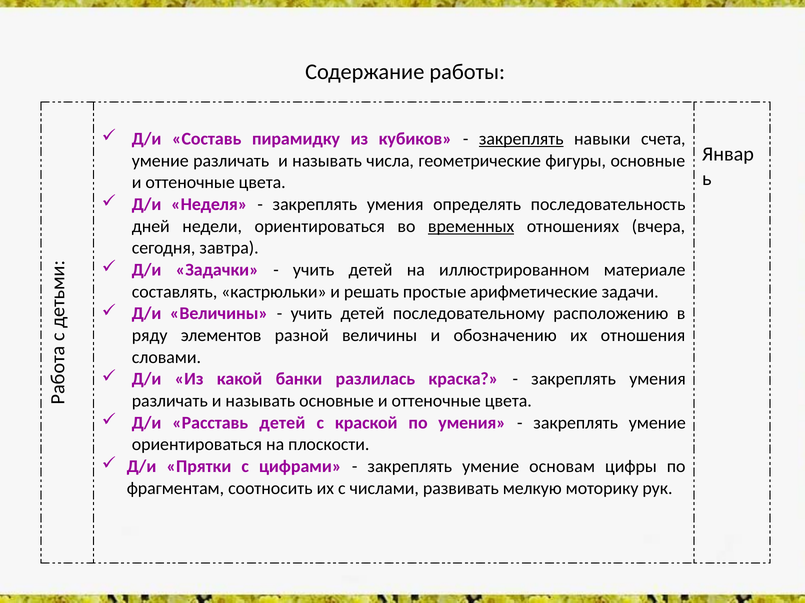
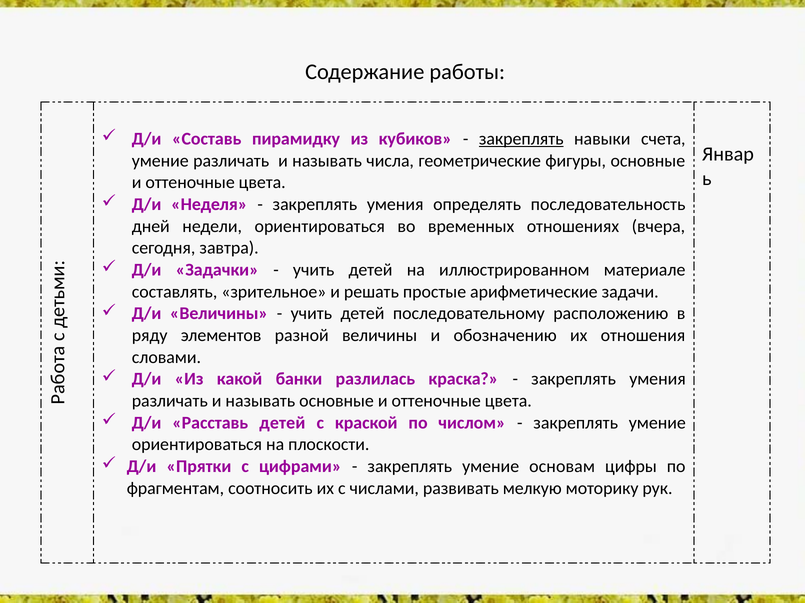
временных underline: present -> none (471, 226)
кастрюльки: кастрюльки -> зрительное (274, 292)
по умения: умения -> числом (472, 423)
